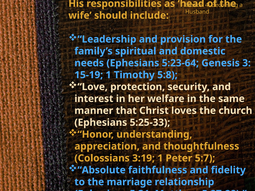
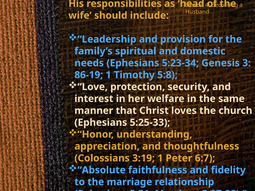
5:23-64: 5:23-64 -> 5:23-34 (180, 63)
15-19: 15-19 -> 86-19 (89, 75)
5:7: 5:7 -> 6:7 (205, 158)
